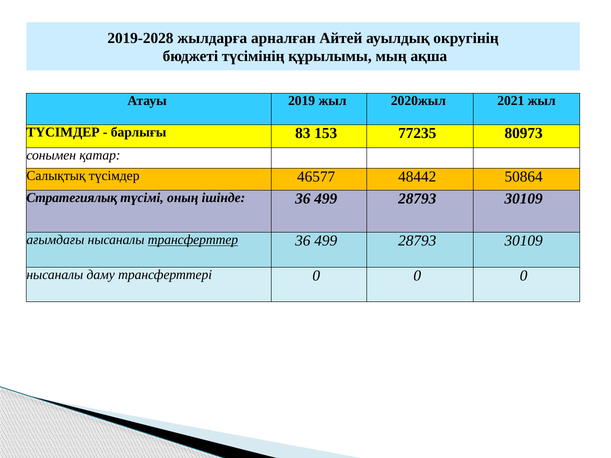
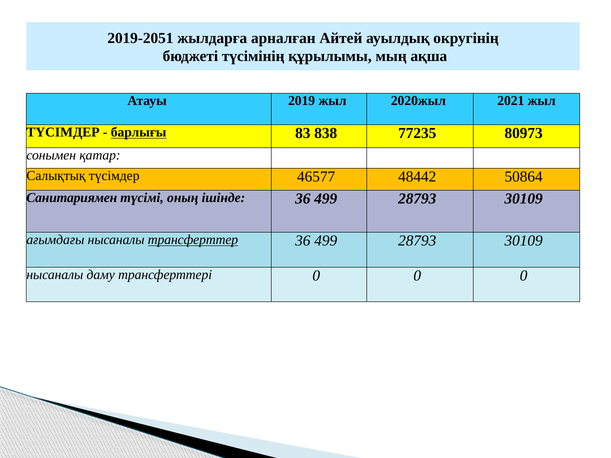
2019-2028: 2019-2028 -> 2019-2051 (140, 38)
барлығы underline: none -> present (139, 132)
153: 153 -> 838 (326, 133)
Стратегиялық: Стратегиялық -> Санитариямен (72, 198)
